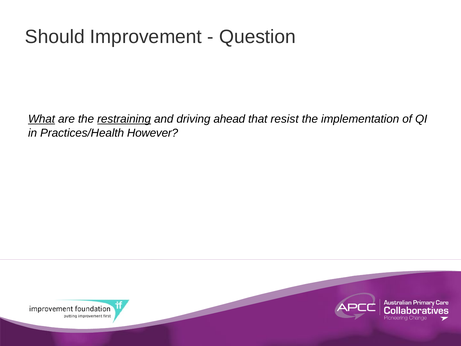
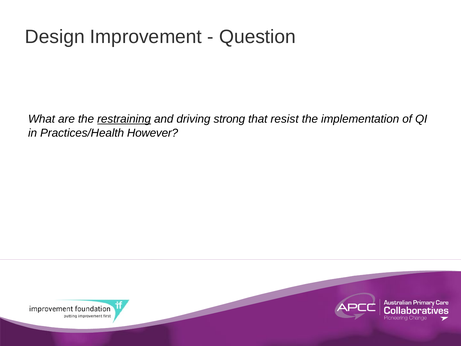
Should: Should -> Design (55, 37)
What underline: present -> none (42, 119)
ahead: ahead -> strong (229, 119)
